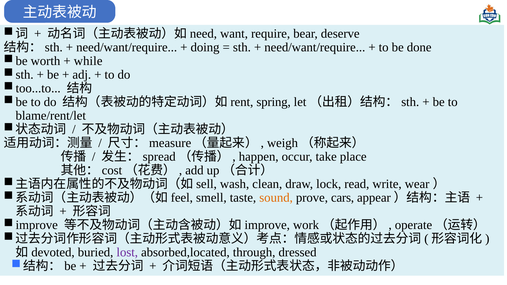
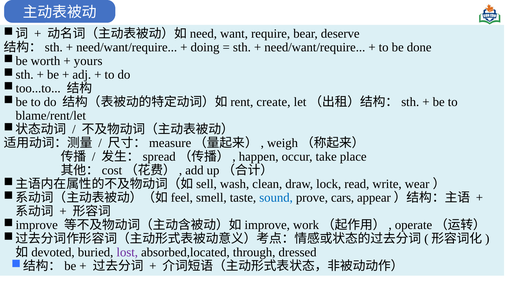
while: while -> yours (88, 61)
spring: spring -> create (273, 102)
sound colour: orange -> blue (276, 198)
